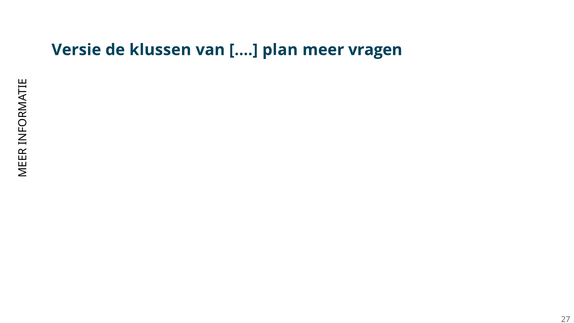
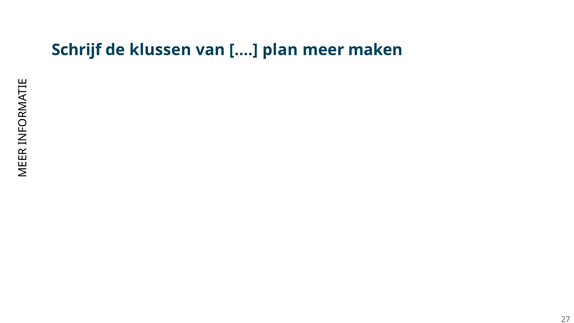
Versie: Versie -> Schrijf (76, 50)
vragen: vragen -> maken (375, 50)
